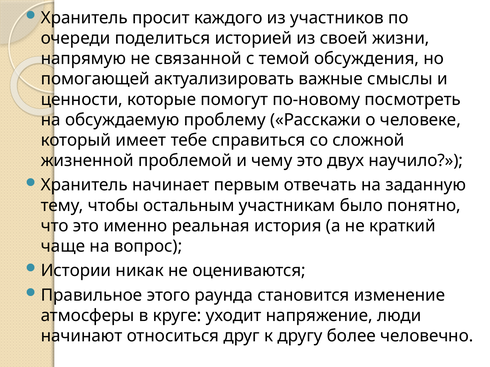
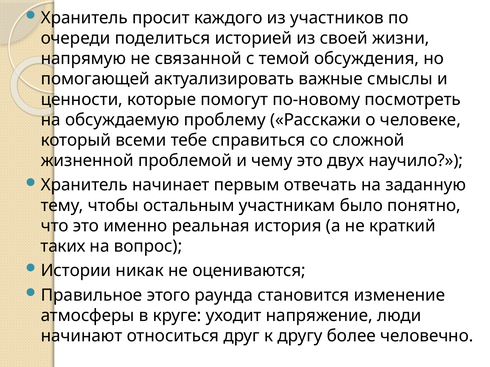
имеет: имеет -> всеми (141, 140)
чаще: чаще -> таких (63, 247)
